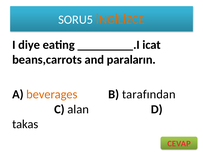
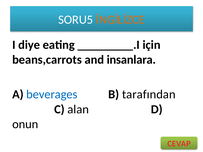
icat: icat -> için (152, 45)
paraların: paraların -> insanlara (131, 60)
beverages colour: orange -> blue (52, 95)
takas: takas -> onun (25, 124)
